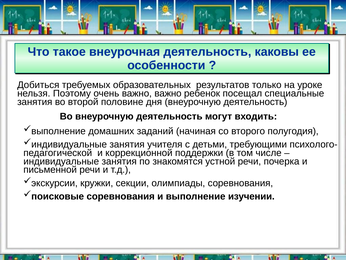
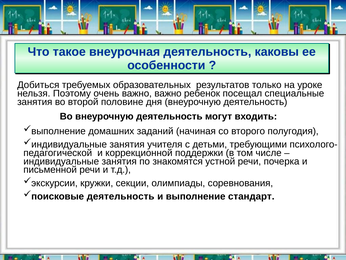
соревнования: соревнования -> деятельность (121, 196)
изучении: изучении -> стандарт (251, 196)
